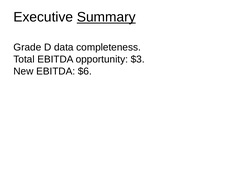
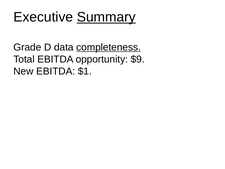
completeness underline: none -> present (109, 47)
$3: $3 -> $9 (138, 59)
$6: $6 -> $1 (85, 71)
